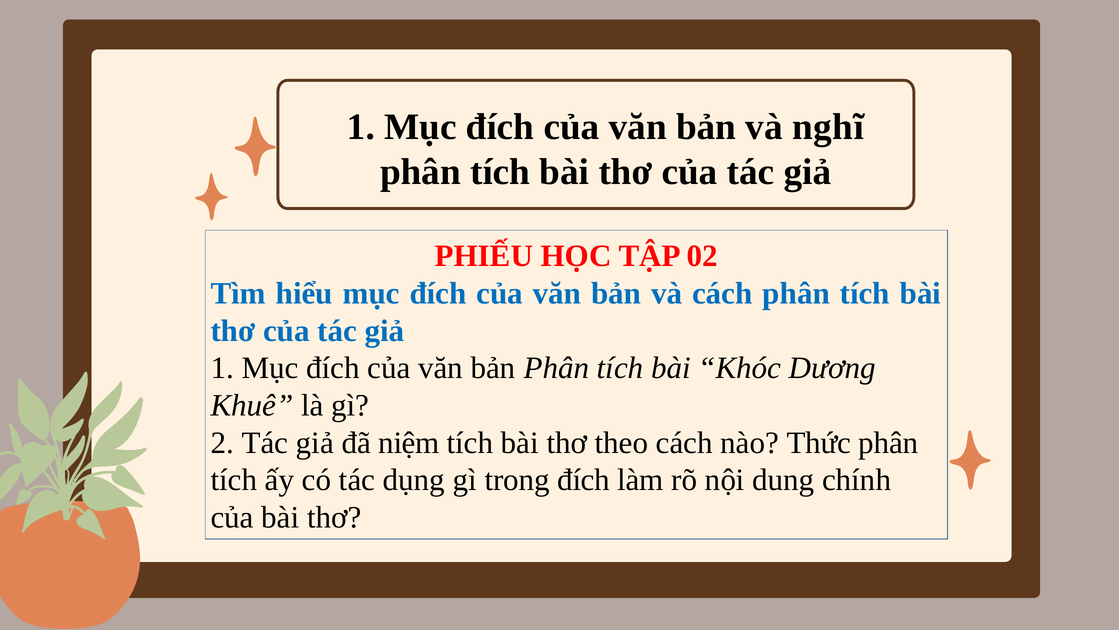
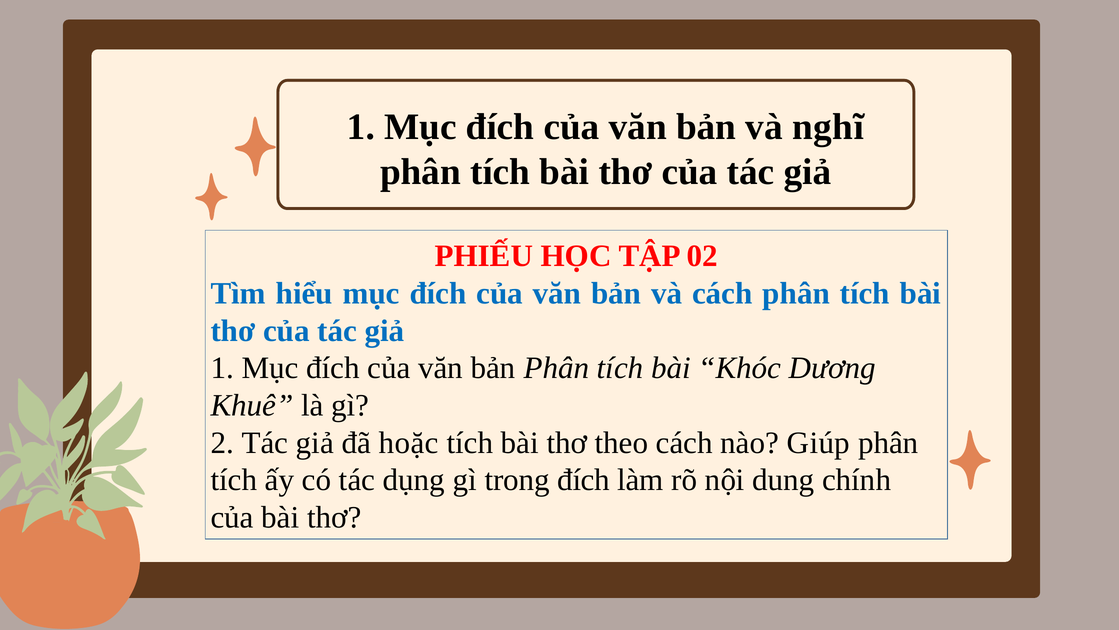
niệm: niệm -> hoặc (409, 442)
Thức: Thức -> Giúp (818, 442)
